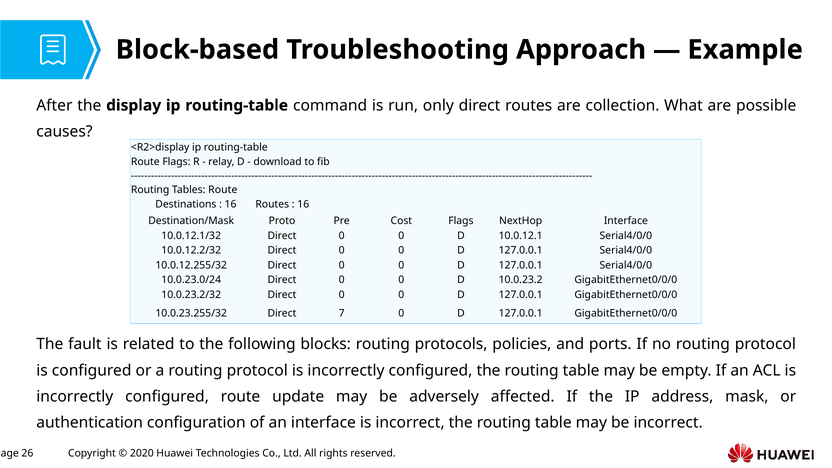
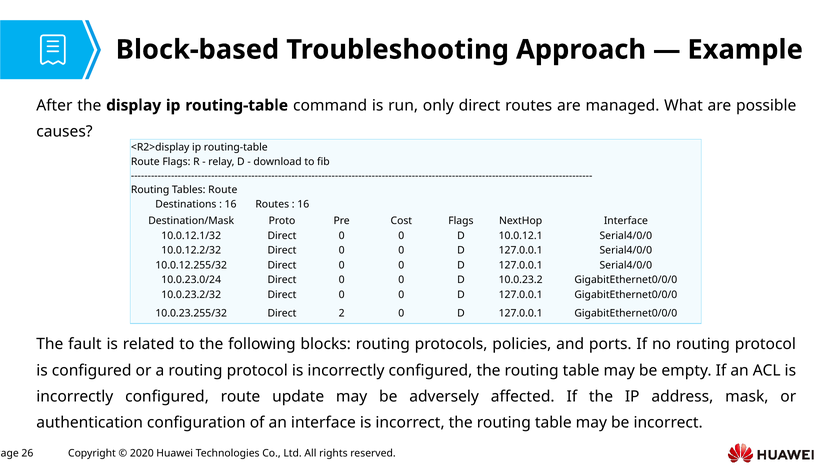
collection: collection -> managed (622, 105)
7: 7 -> 2 (342, 313)
